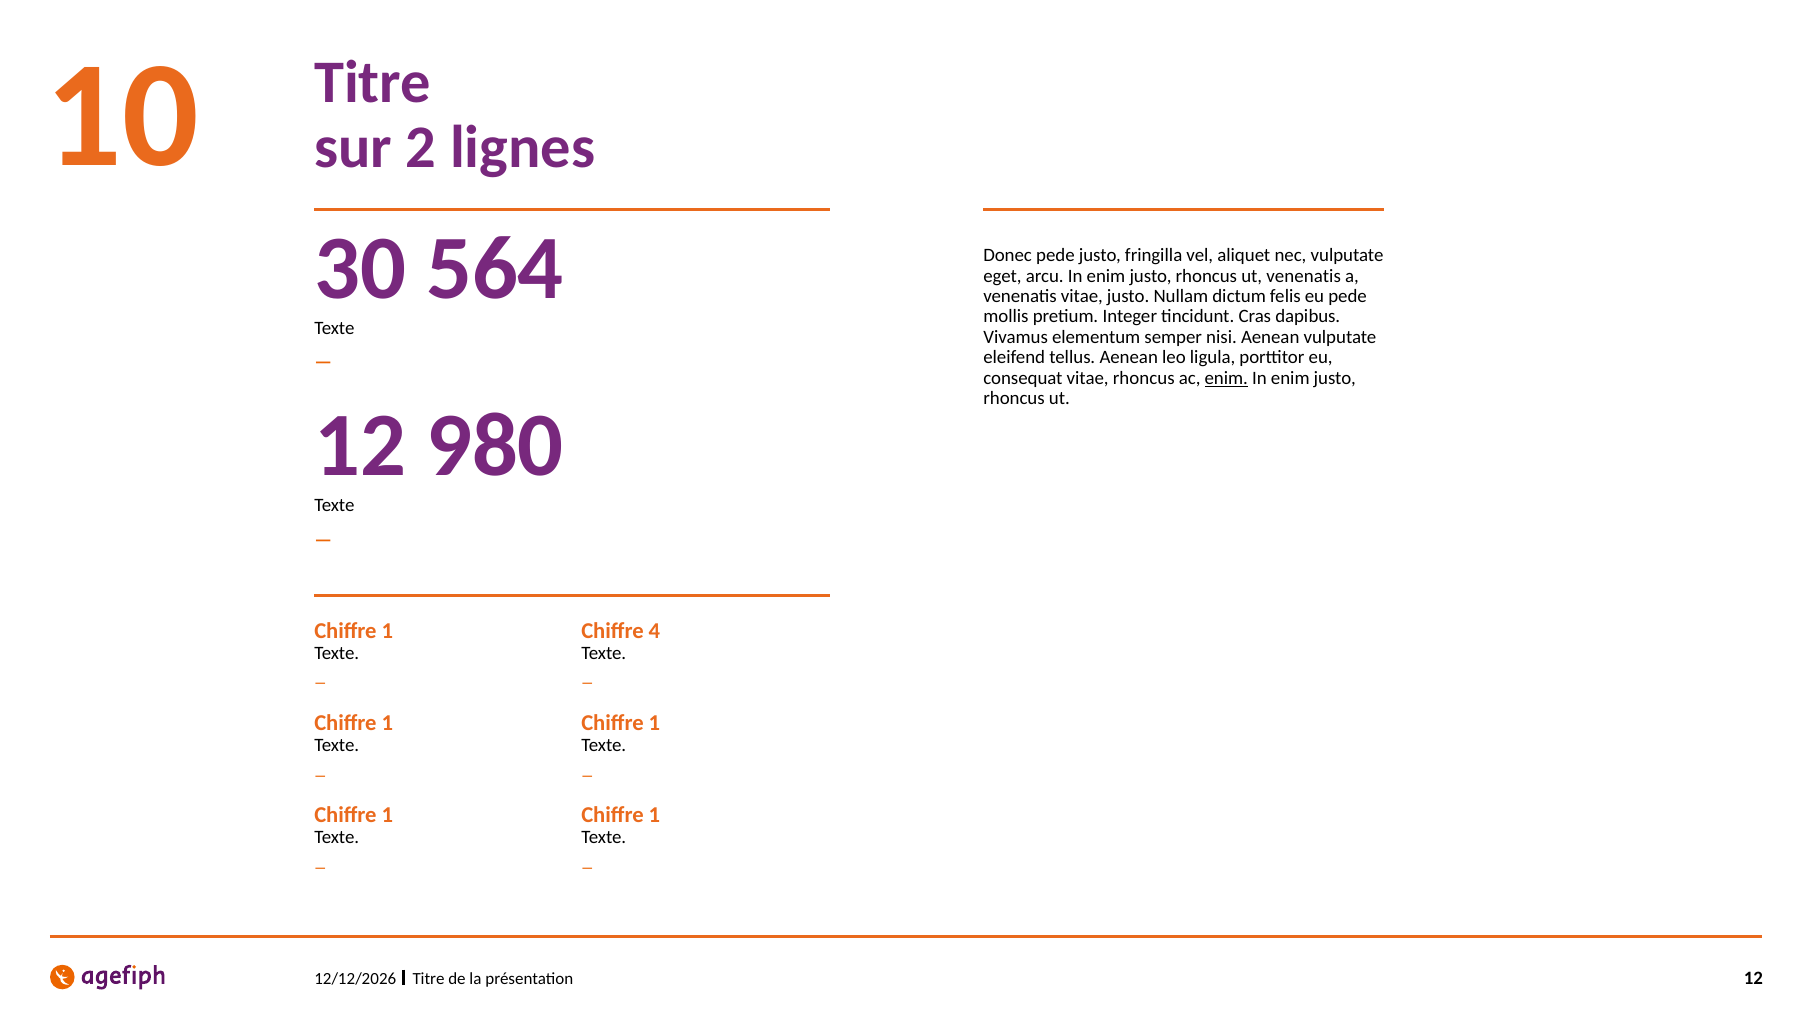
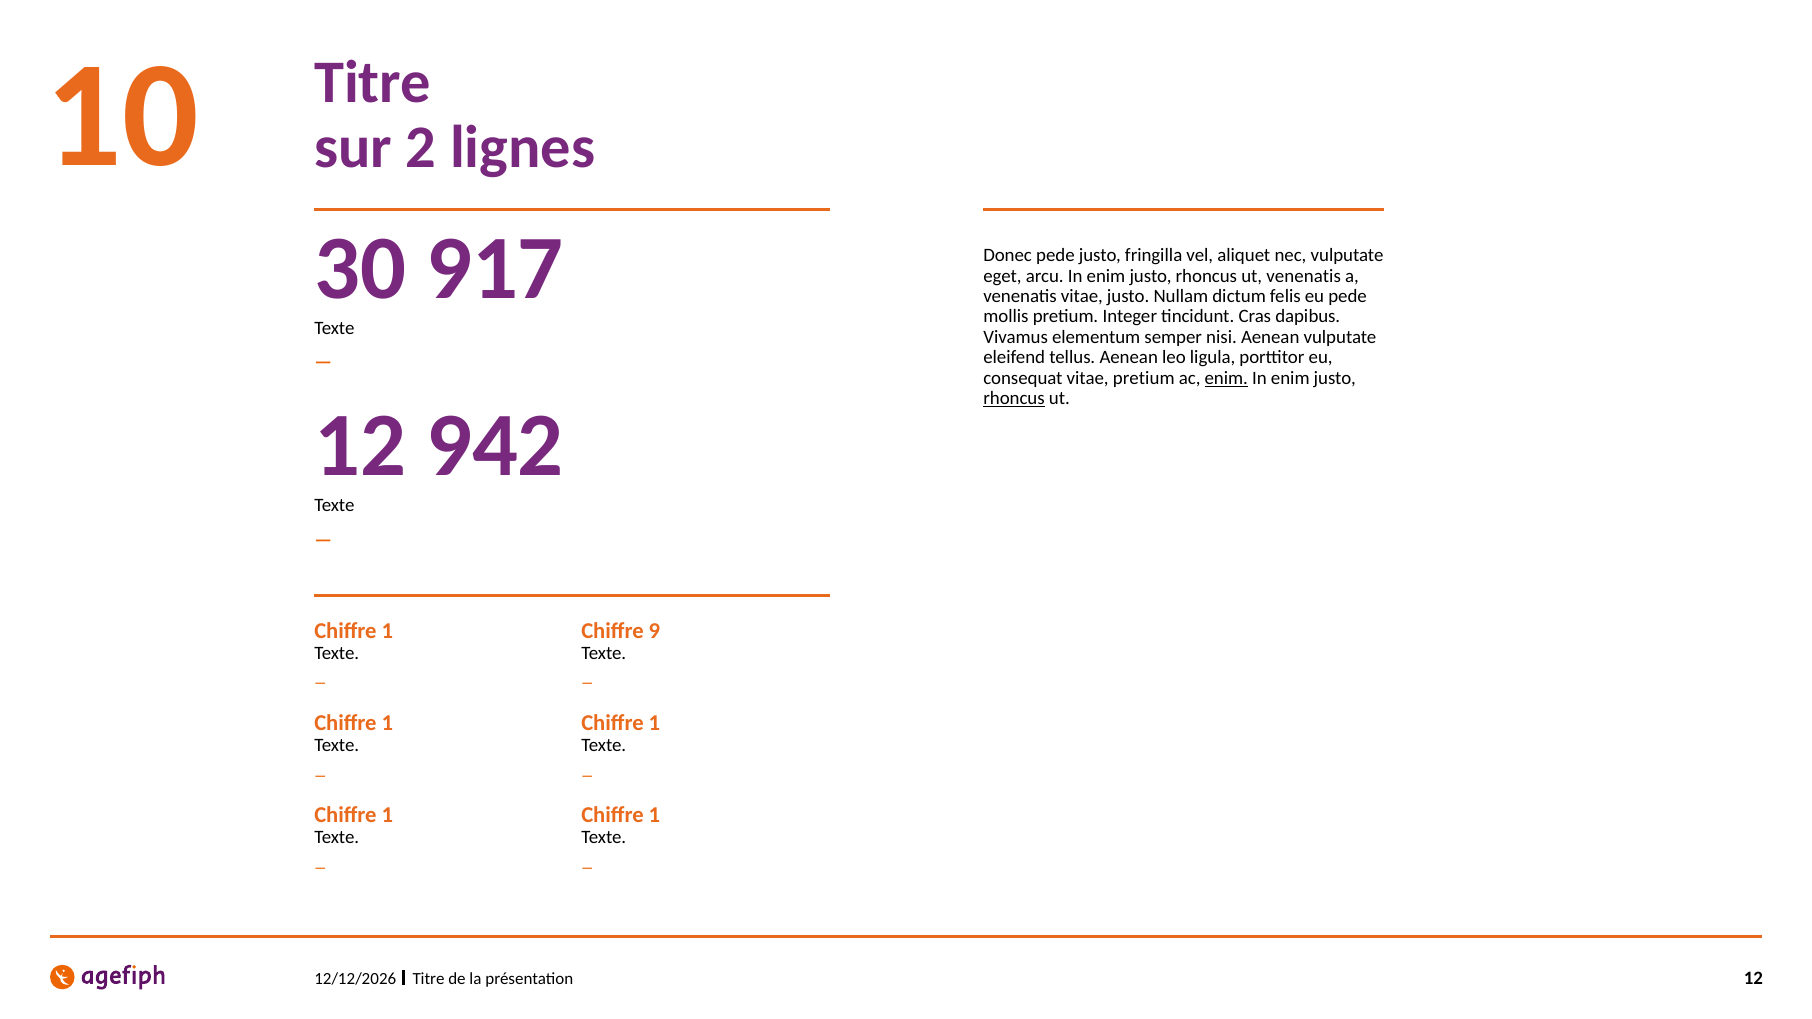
564: 564 -> 917 (495, 268)
vitae rhoncus: rhoncus -> pretium (1144, 378)
rhoncus underline: none -> present (1014, 399)
980: 980 -> 942 (495, 446)
4: 4 -> 9 (654, 631)
